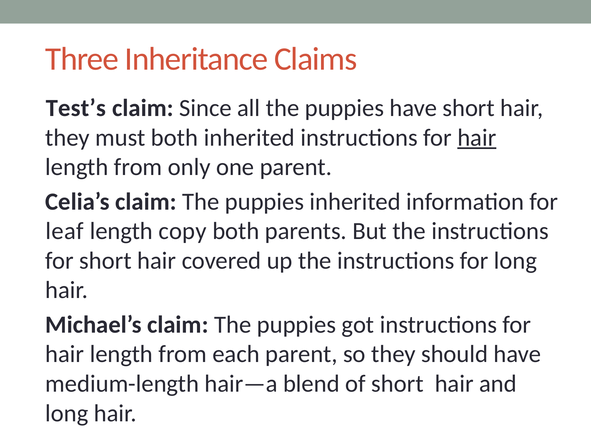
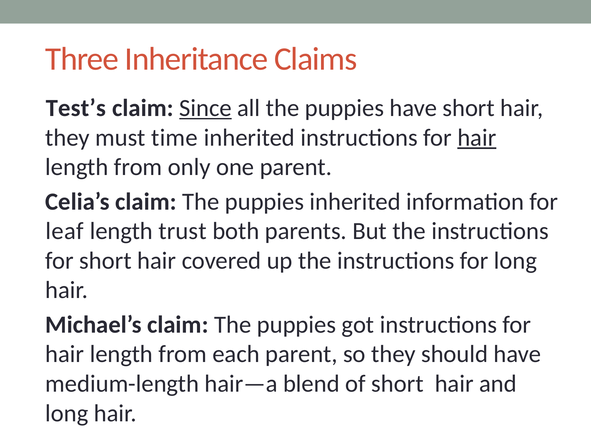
Since underline: none -> present (205, 108)
must both: both -> time (174, 138)
copy: copy -> trust (183, 231)
